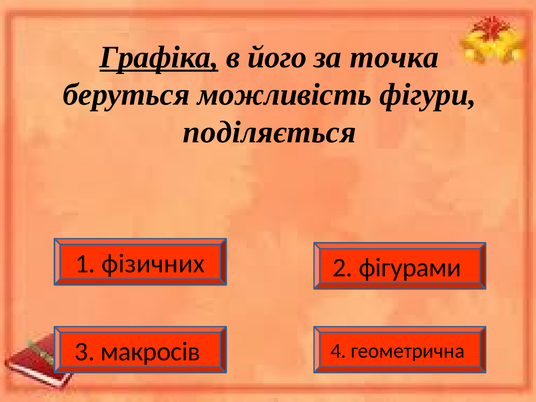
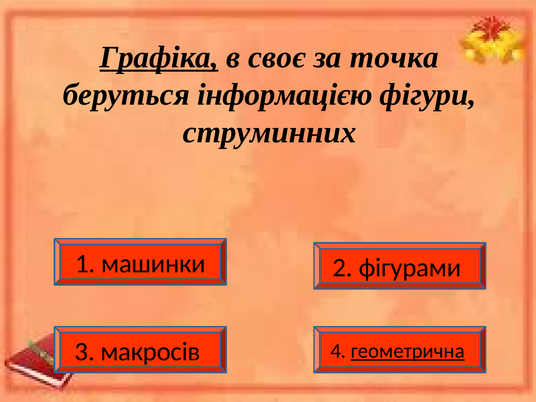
його: його -> своє (277, 57)
можливість: можливість -> інформацією (285, 95)
поділяється: поділяється -> струминних (270, 132)
фізичних: фізичних -> машинки (153, 264)
геометрична underline: none -> present (408, 351)
